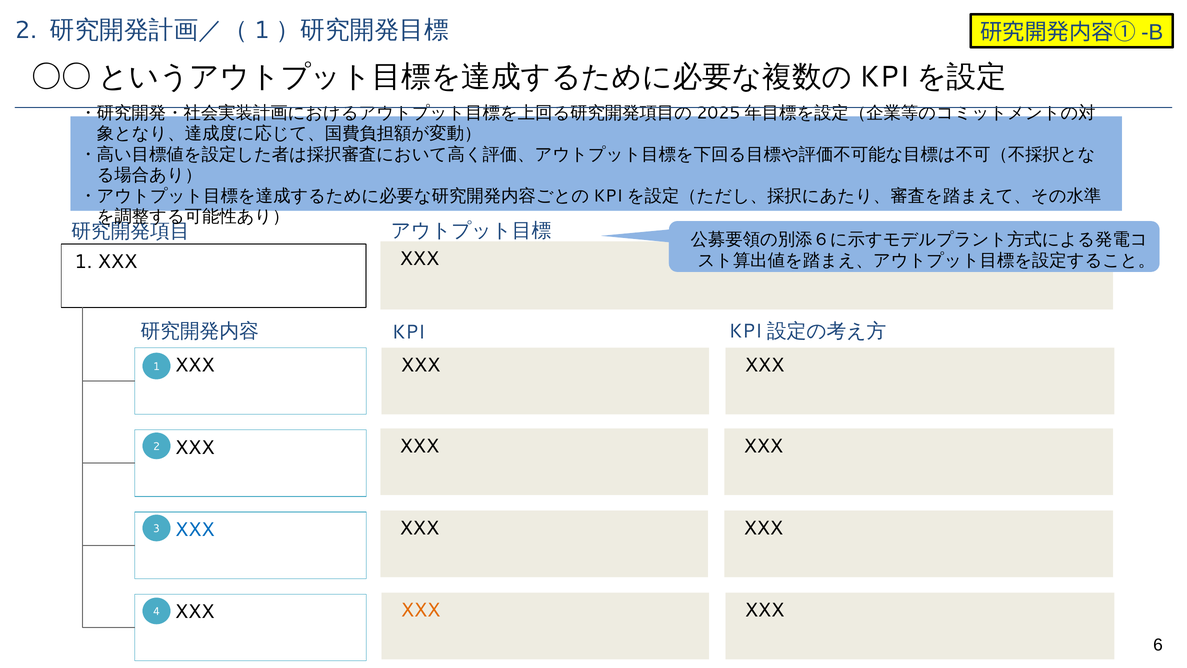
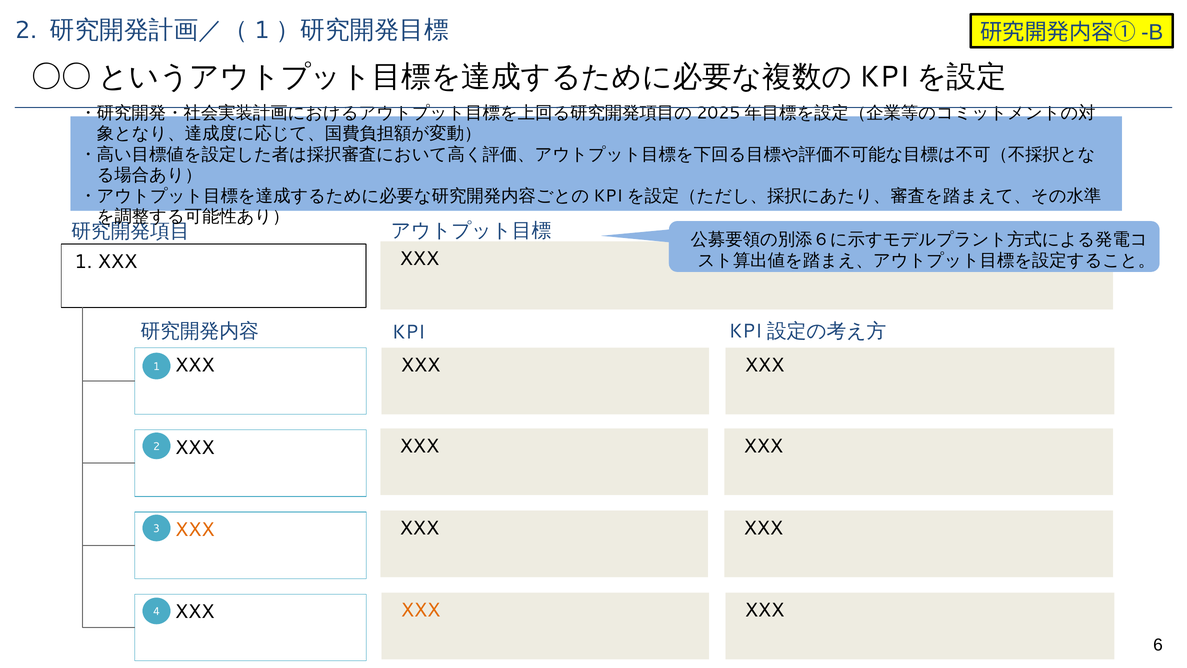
XXX colour: blue -> orange (195, 529)
